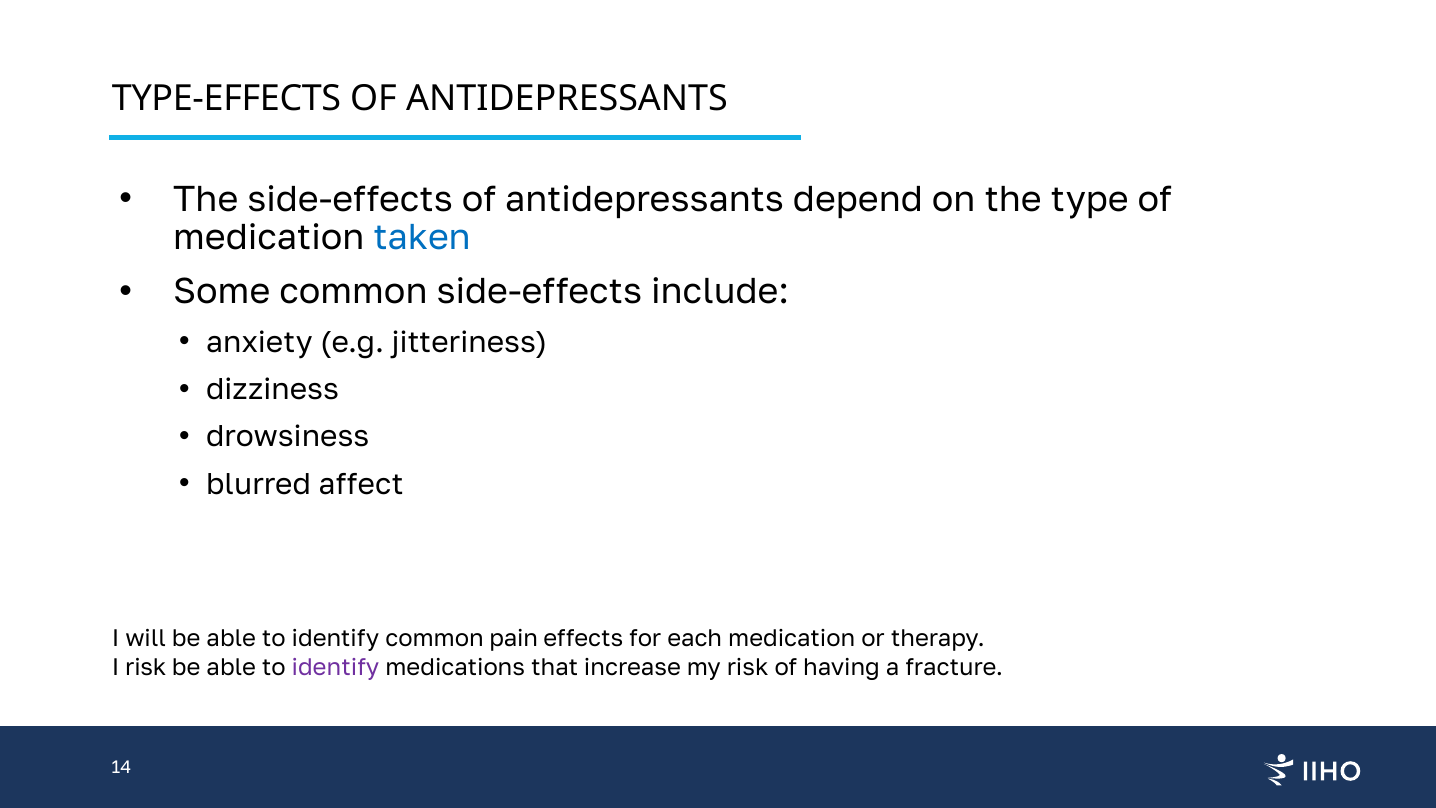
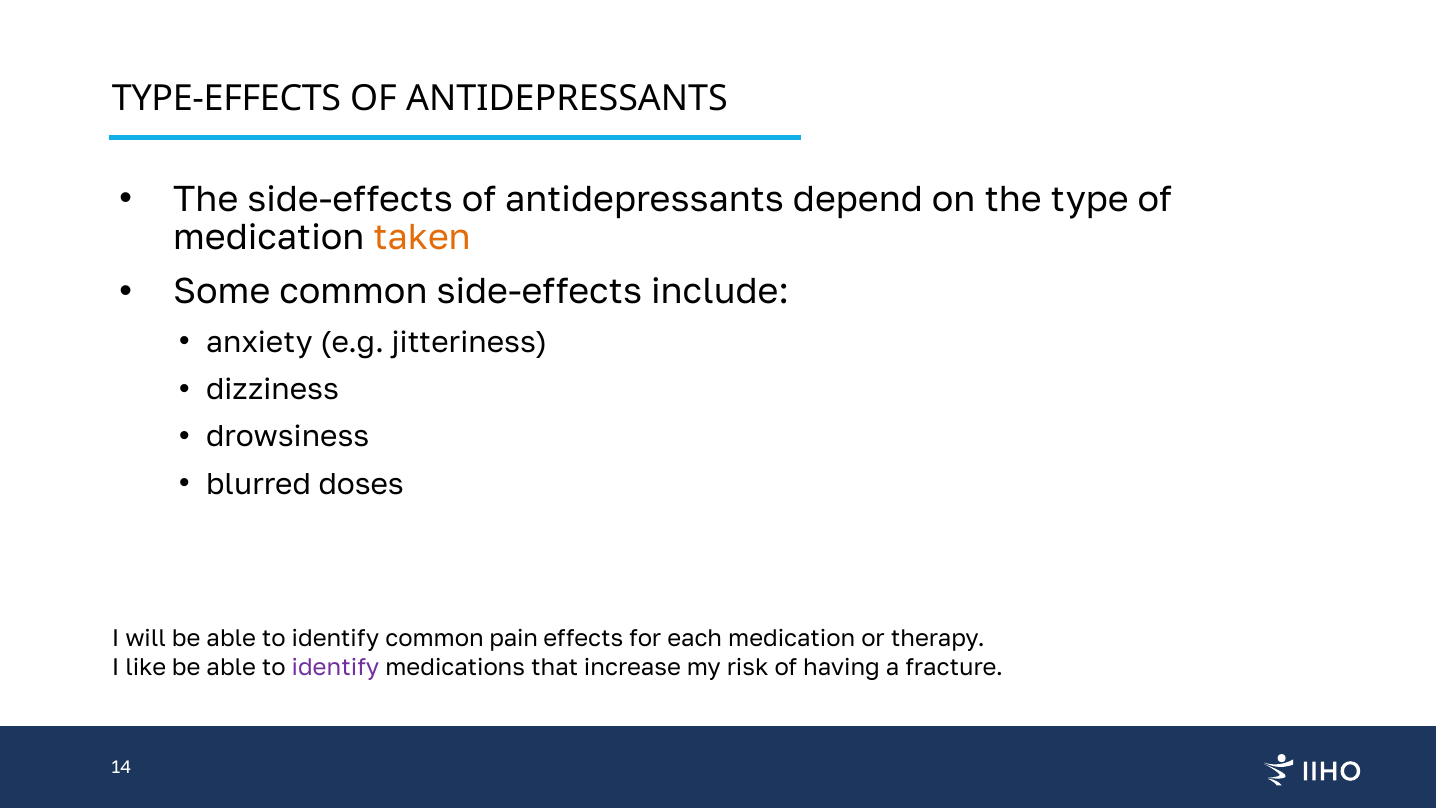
taken colour: blue -> orange (422, 238)
affect: affect -> doses (361, 484)
I risk: risk -> like (146, 668)
